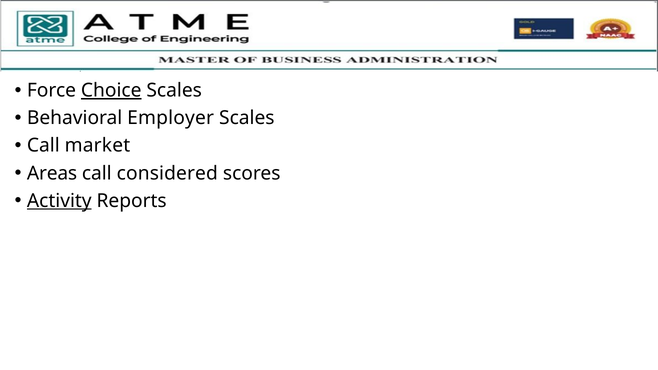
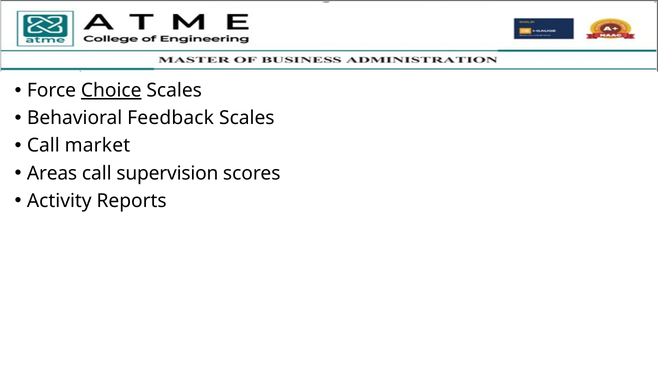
Employer: Employer -> Feedback (171, 118)
considered: considered -> supervision (167, 173)
Activity underline: present -> none (59, 201)
